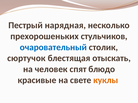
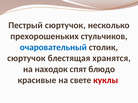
Пестрый нарядная: нарядная -> сюртучок (65, 25)
отыскать: отыскать -> хранятся (112, 58)
человек: человек -> находок (51, 70)
куклы colour: orange -> red (106, 81)
